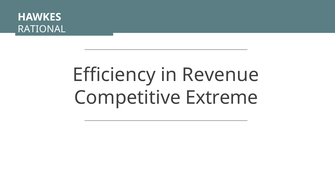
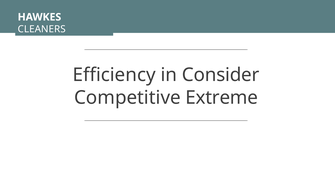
RATIONAL: RATIONAL -> CLEANERS (42, 29)
Revenue: Revenue -> Consider (221, 75)
